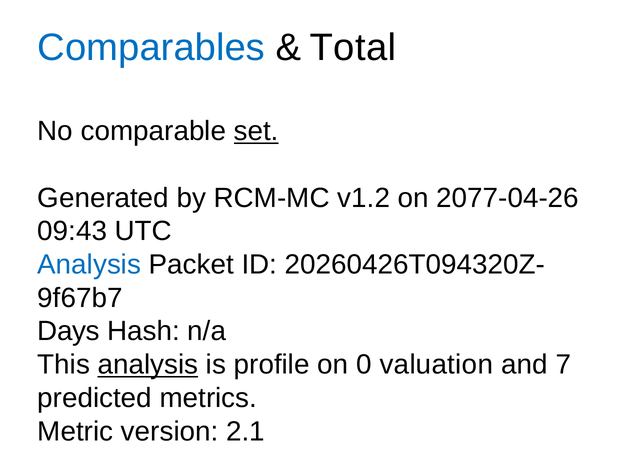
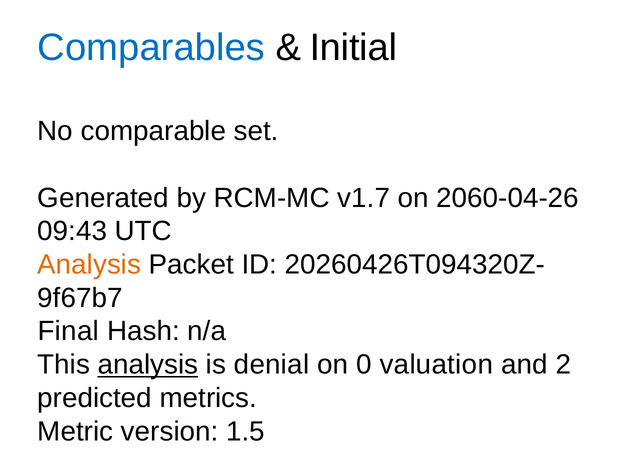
Total: Total -> Initial (353, 48)
set underline: present -> none (256, 131)
v1.2: v1.2 -> v1.7 (364, 198)
2077-04-26: 2077-04-26 -> 2060-04-26 (508, 198)
Analysis colour: blue -> orange (89, 265)
Days: Days -> Final (68, 332)
profile: profile -> denial (272, 365)
7: 7 -> 2 (563, 365)
2.1: 2.1 -> 1.5 (246, 432)
